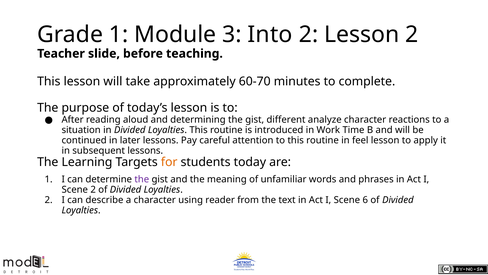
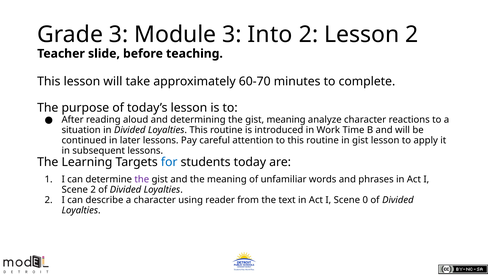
Grade 1: 1 -> 3 (119, 34)
gist different: different -> meaning (286, 119)
in feel: feel -> gist (360, 140)
for colour: orange -> blue (169, 162)
6: 6 -> 0 (365, 200)
